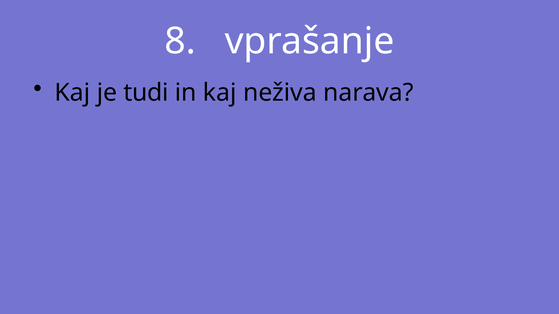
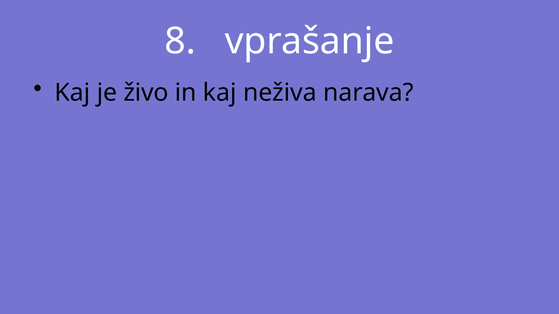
tudi: tudi -> živo (146, 93)
